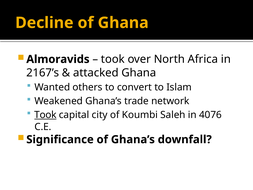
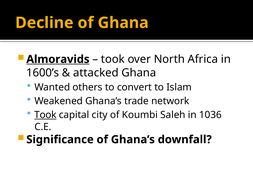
Almoravids underline: none -> present (58, 59)
2167’s: 2167’s -> 1600’s (43, 73)
4076: 4076 -> 1036 (210, 115)
